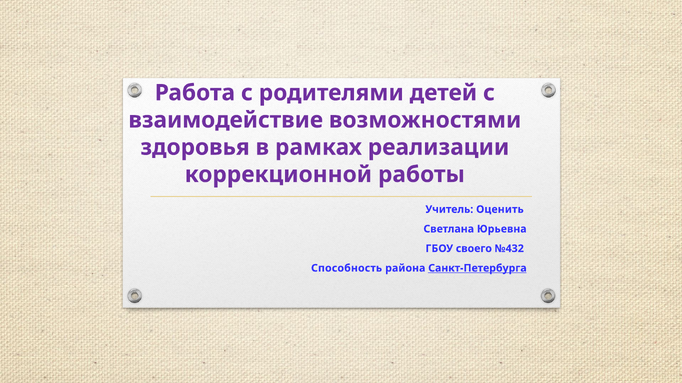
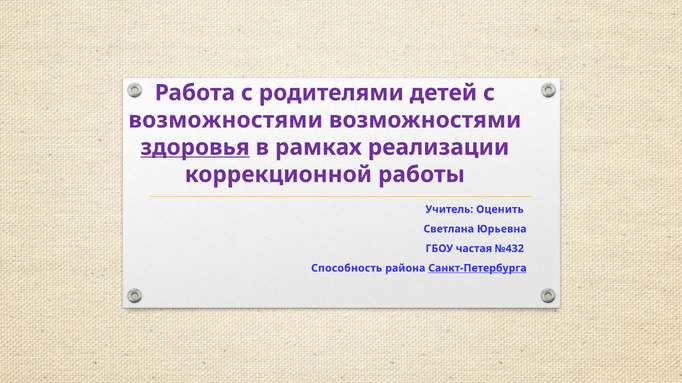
взаимодействие: взаимодействие -> возможностями (226, 120)
здоровья underline: none -> present (195, 148)
своего: своего -> частая (474, 249)
